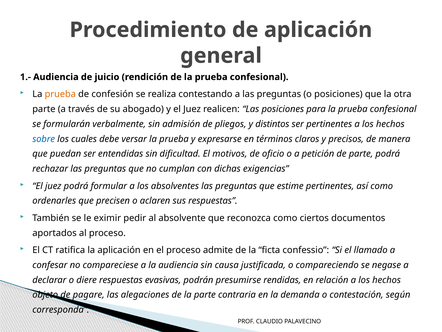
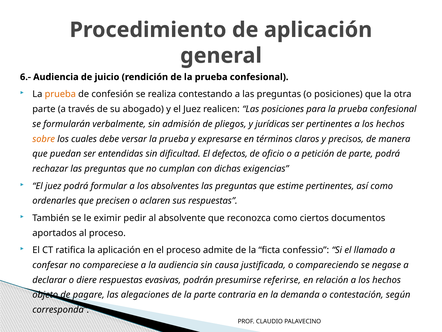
1.-: 1.- -> 6.- (25, 77)
distintos: distintos -> jurídicas (272, 124)
sobre colour: blue -> orange (44, 139)
motivos: motivos -> defectos (230, 154)
rendidas: rendidas -> referirse (282, 280)
